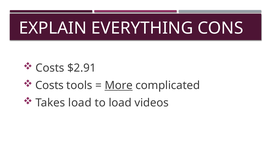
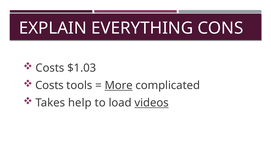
$2.91: $2.91 -> $1.03 (82, 68)
Takes load: load -> help (80, 103)
videos underline: none -> present (152, 103)
